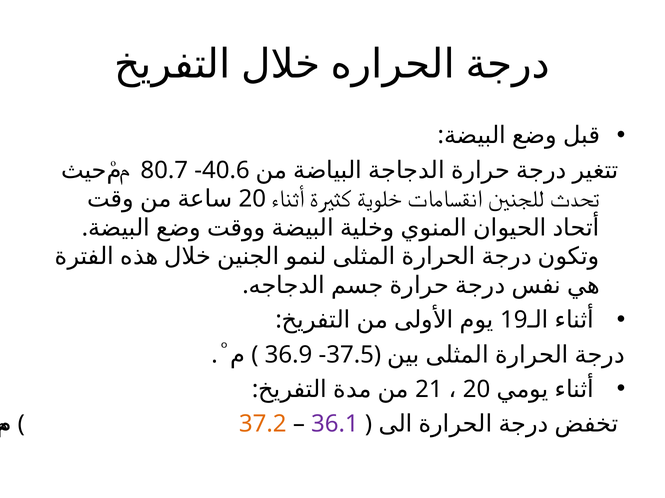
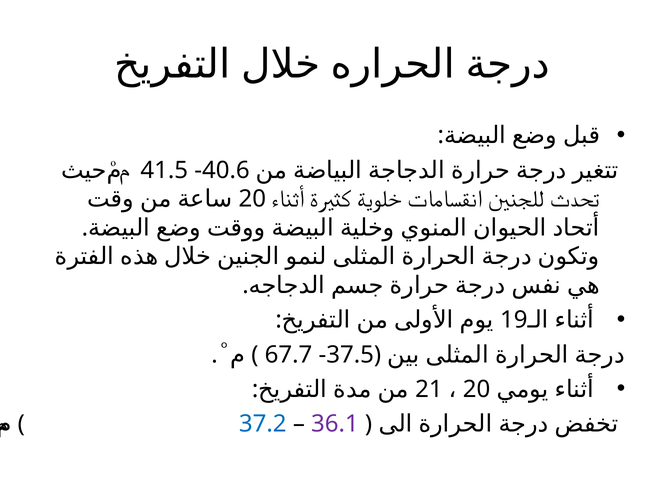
80.7: 80.7 -> 41.5 (164, 171)
36.9: 36.9 -> 67.7 (288, 355)
37.2 colour: orange -> blue (263, 425)
